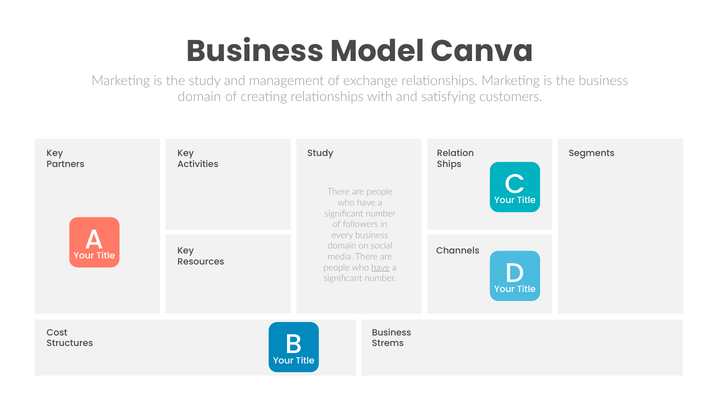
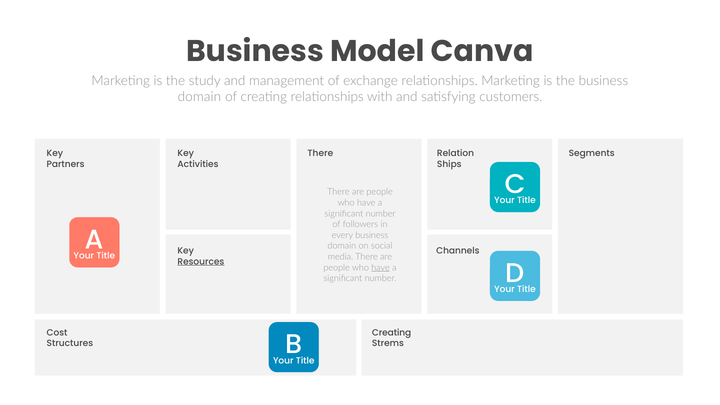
Study: Study -> There (320, 153)
Resources underline: none -> present (201, 262)
Business: Business -> Creating (392, 333)
